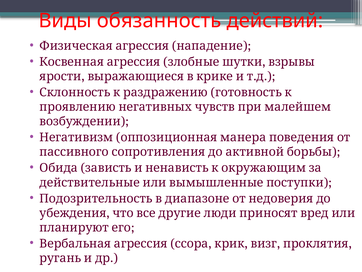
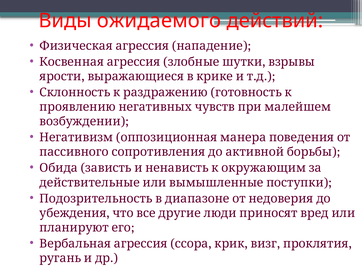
обязанность: обязанность -> ожидаемого (159, 21)
